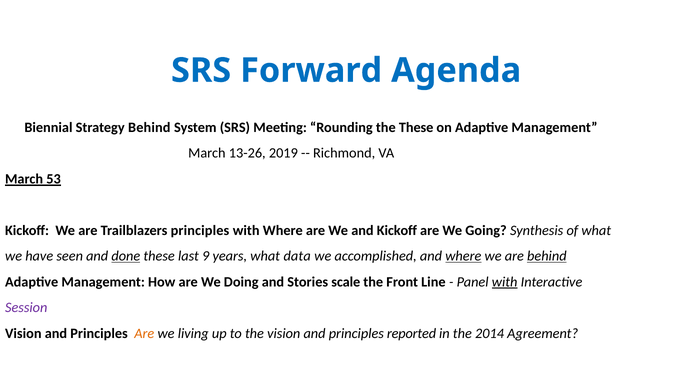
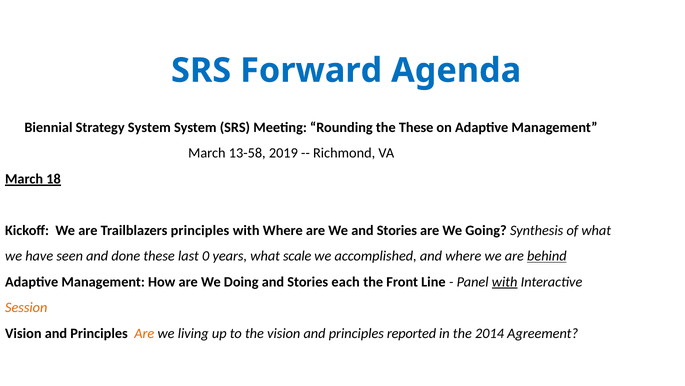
Strategy Behind: Behind -> System (149, 127)
13-26: 13-26 -> 13-58 (247, 153)
53: 53 -> 18 (54, 179)
We and Kickoff: Kickoff -> Stories (397, 230)
done underline: present -> none (126, 256)
9: 9 -> 0 (206, 256)
data: data -> scale (297, 256)
where underline: present -> none (463, 256)
scale: scale -> each (346, 281)
Session colour: purple -> orange (26, 307)
